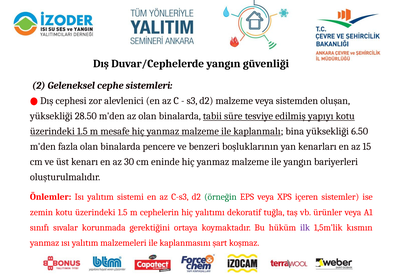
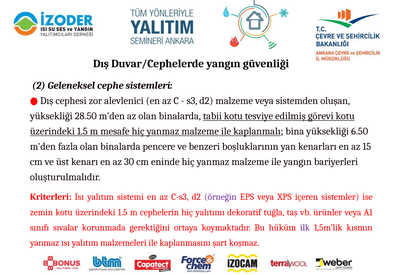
tabii süre: süre -> kotu (233, 116)
yapıyı: yapıyı -> görevi (321, 116)
Önlemler: Önlemler -> Kriterleri (51, 196)
örneğin colour: green -> purple (220, 196)
